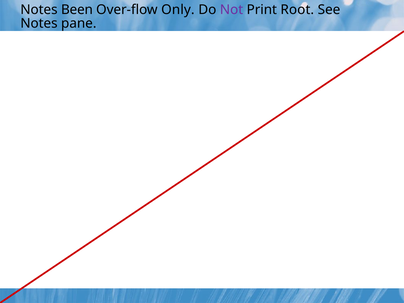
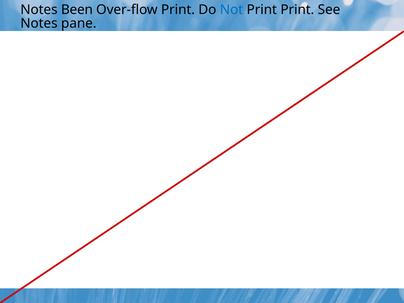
Over-flow Only: Only -> Print (178, 10)
Not colour: purple -> blue (232, 10)
Print Root: Root -> Print (297, 10)
